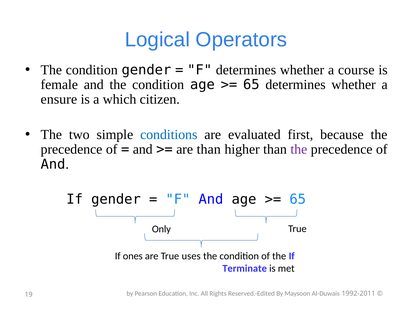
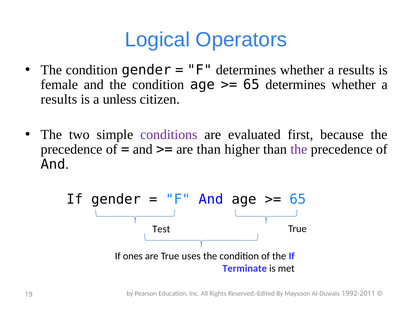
course: course -> results (356, 70)
ensure: ensure -> results (59, 99)
which: which -> unless (120, 99)
conditions colour: blue -> purple (169, 135)
Only: Only -> Test (161, 229)
